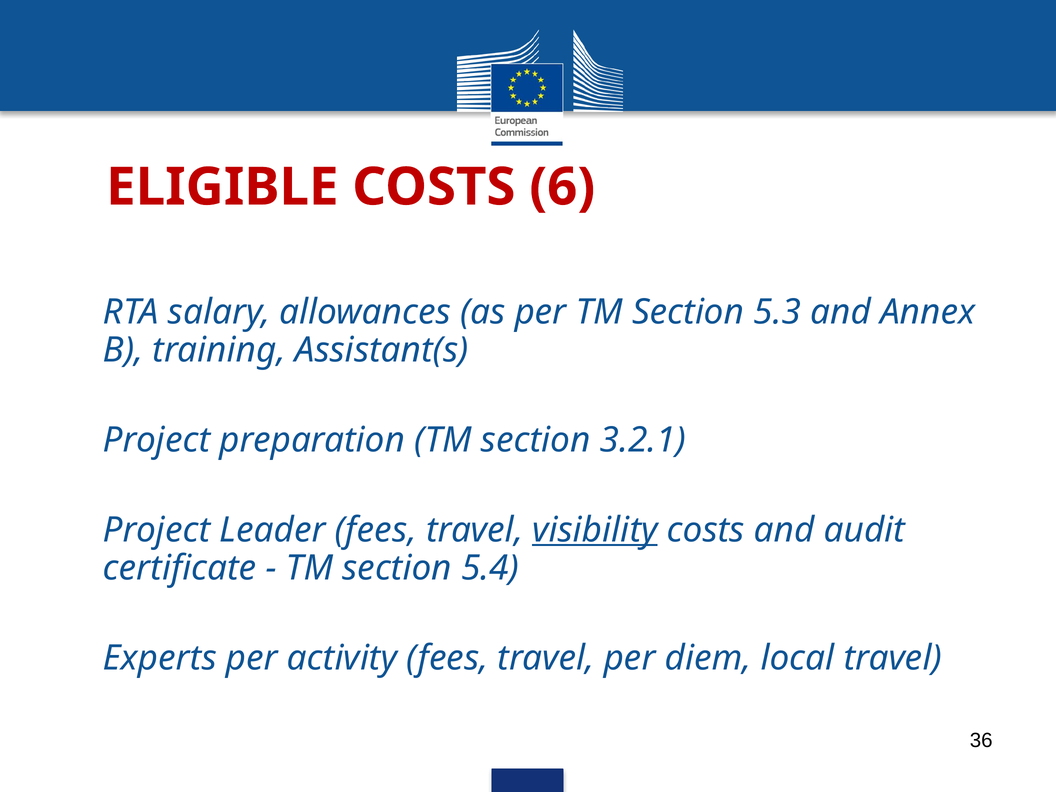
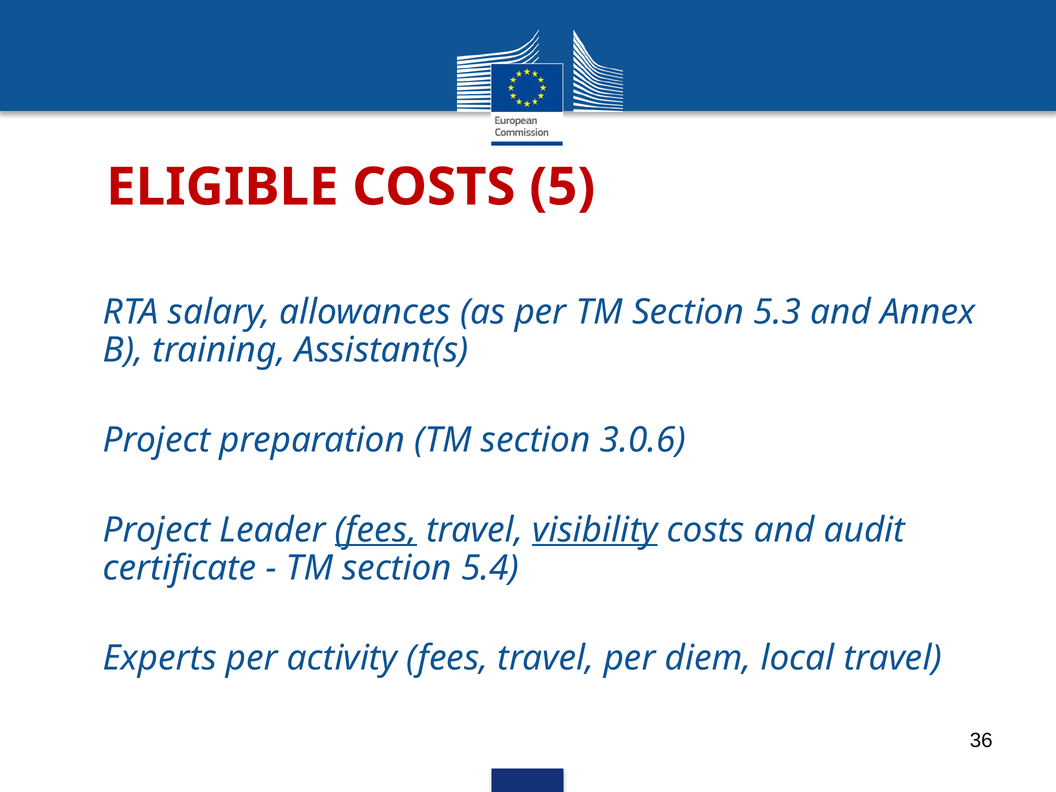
6: 6 -> 5 (562, 187)
3.2.1: 3.2.1 -> 3.0.6 (643, 440)
fees underline: none -> present (376, 530)
